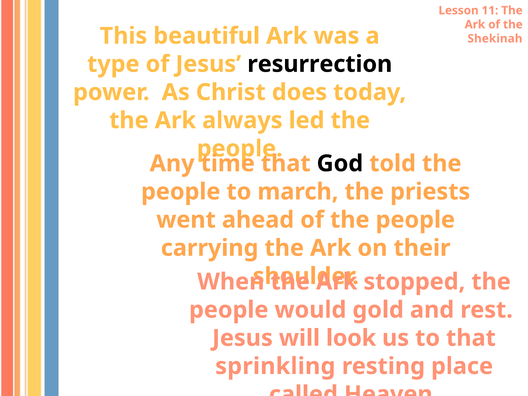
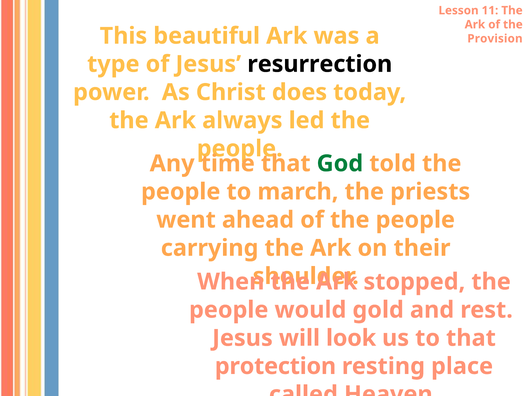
Shekinah: Shekinah -> Provision (495, 39)
God colour: black -> green (340, 164)
sprinkling: sprinkling -> protection (276, 366)
